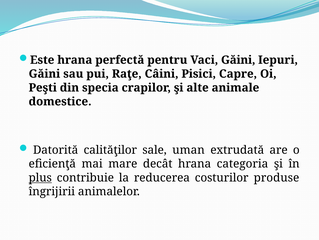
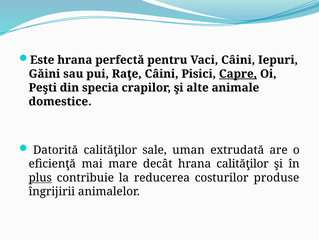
Vaci Găini: Găini -> Câini (238, 60)
Capre underline: none -> present (238, 74)
hrana categoria: categoria -> calităţilor (243, 163)
